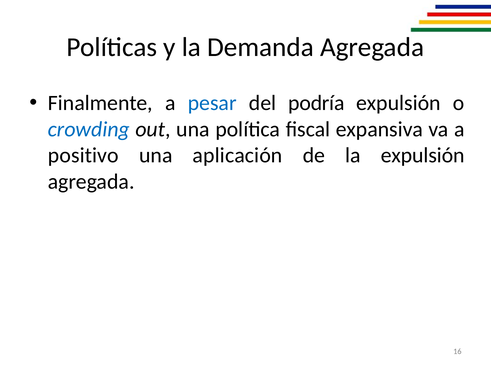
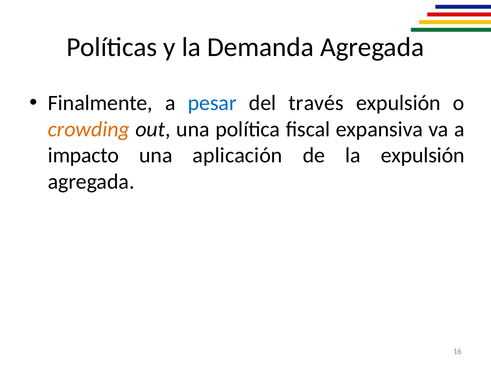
podría: podría -> través (316, 103)
crowding colour: blue -> orange (89, 129)
positivo: positivo -> impacto (83, 155)
